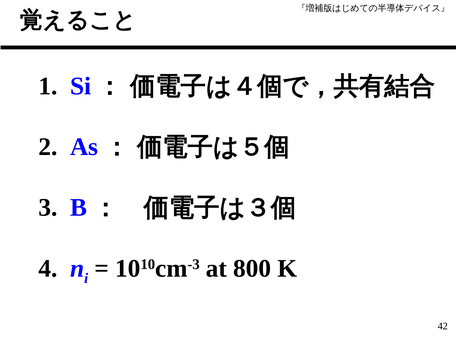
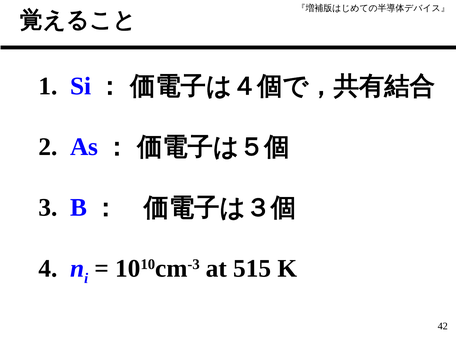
800: 800 -> 515 (252, 268)
